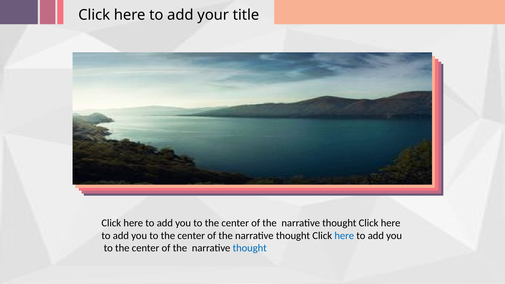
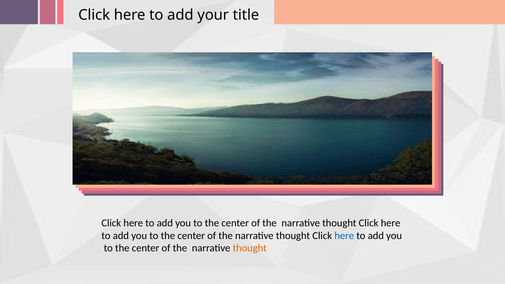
thought colour: blue -> orange (250, 248)
